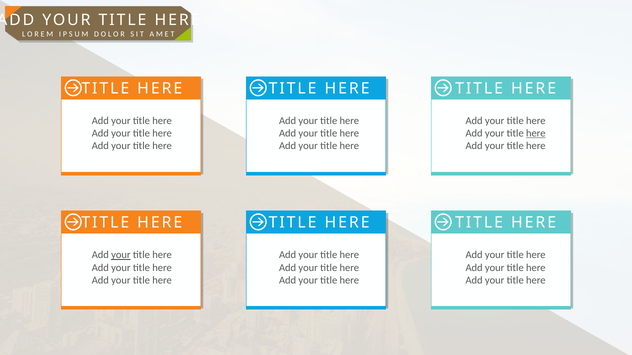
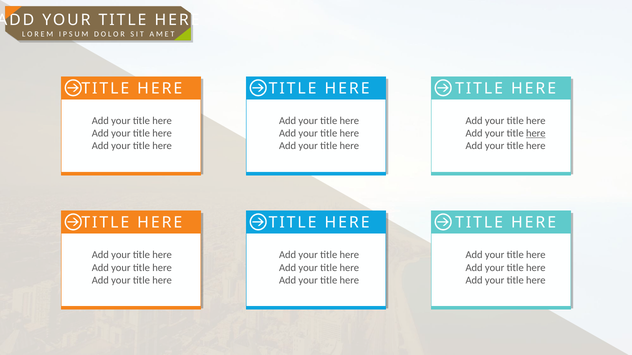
your underline: present -> none (121, 255)
